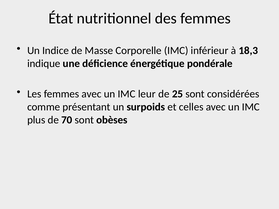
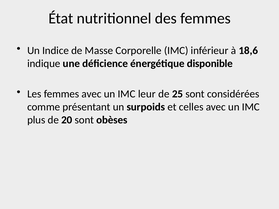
18,3: 18,3 -> 18,6 (248, 51)
pondérale: pondérale -> disponible (210, 64)
70: 70 -> 20 (67, 120)
